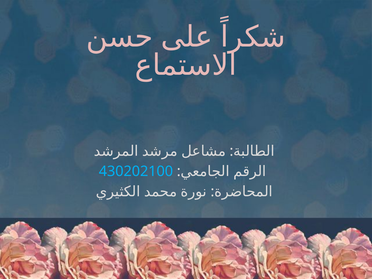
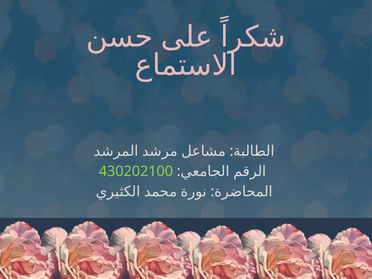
430202100 colour: light blue -> light green (136, 171)
